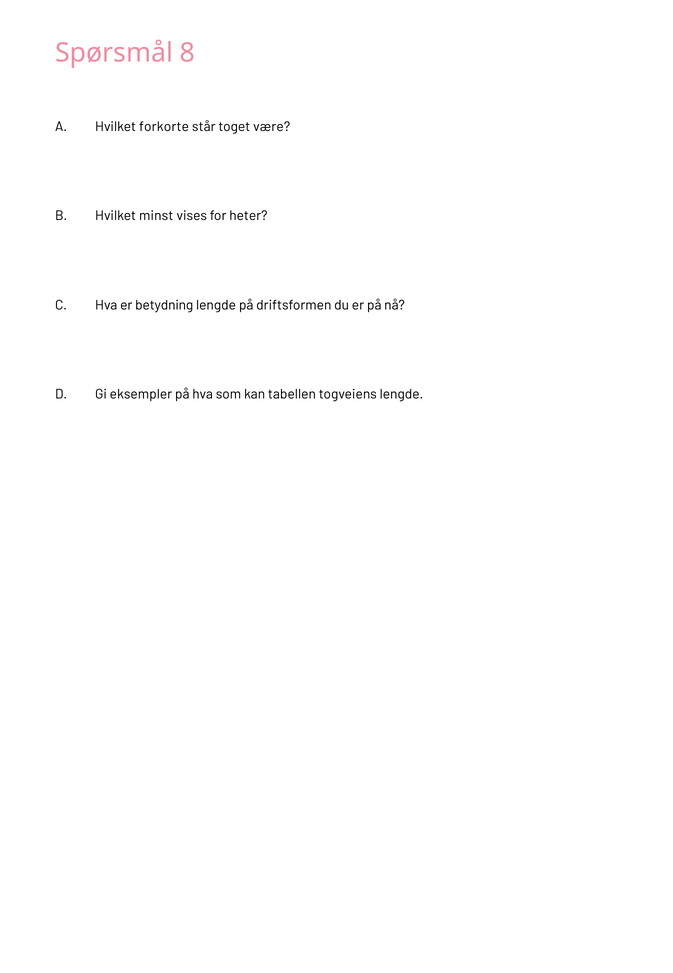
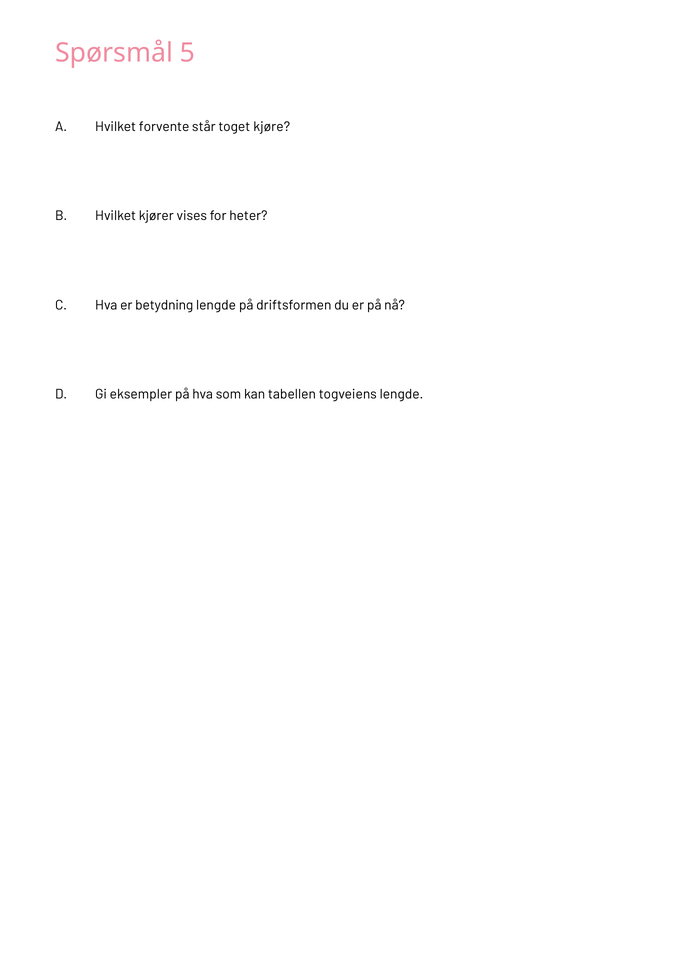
8: 8 -> 5 (188, 53)
forkorte: forkorte -> forvente (164, 127)
være: være -> kjøre (272, 127)
minst: minst -> kjører (156, 216)
